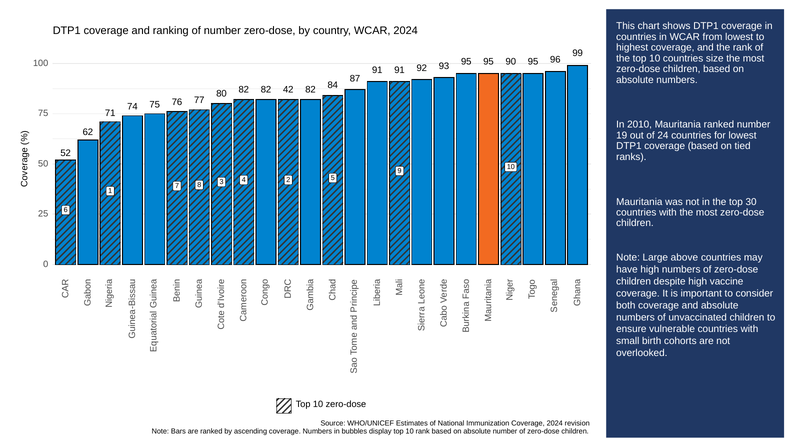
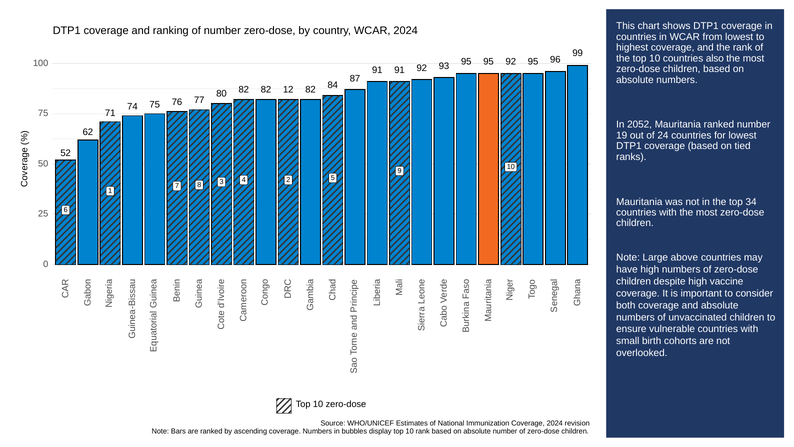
size: size -> also (715, 58)
93 90: 90 -> 92 (511, 62)
42: 42 -> 12 (288, 89)
2010: 2010 -> 2052 (640, 125)
30: 30 -> 34 (751, 202)
